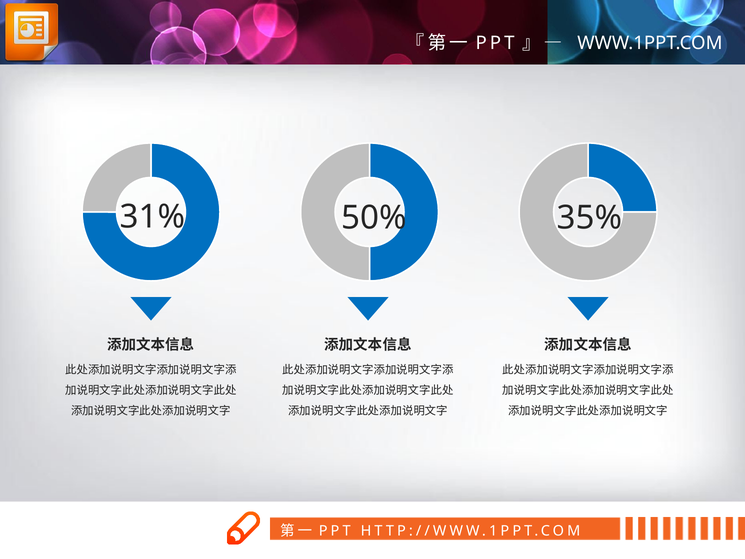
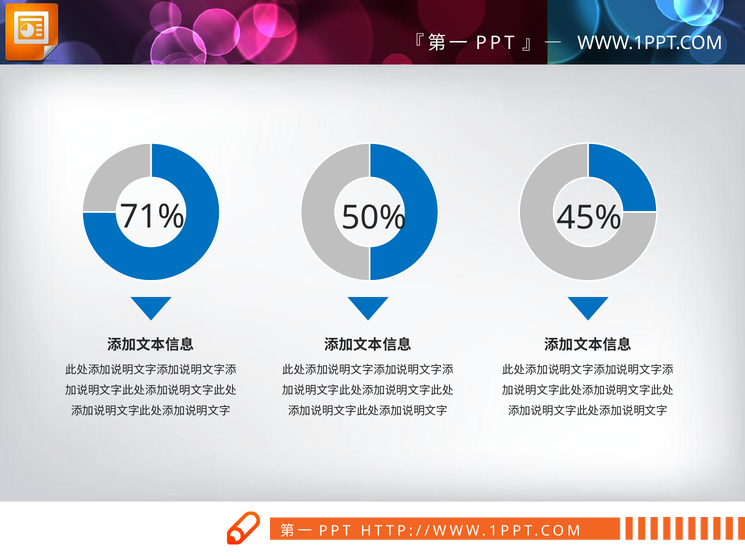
31%: 31% -> 71% (152, 217)
35%: 35% -> 45% (590, 217)
